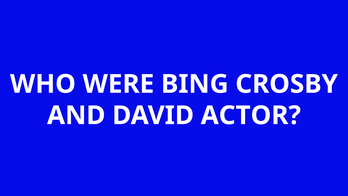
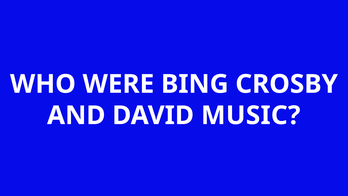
ACTOR: ACTOR -> MUSIC (251, 115)
